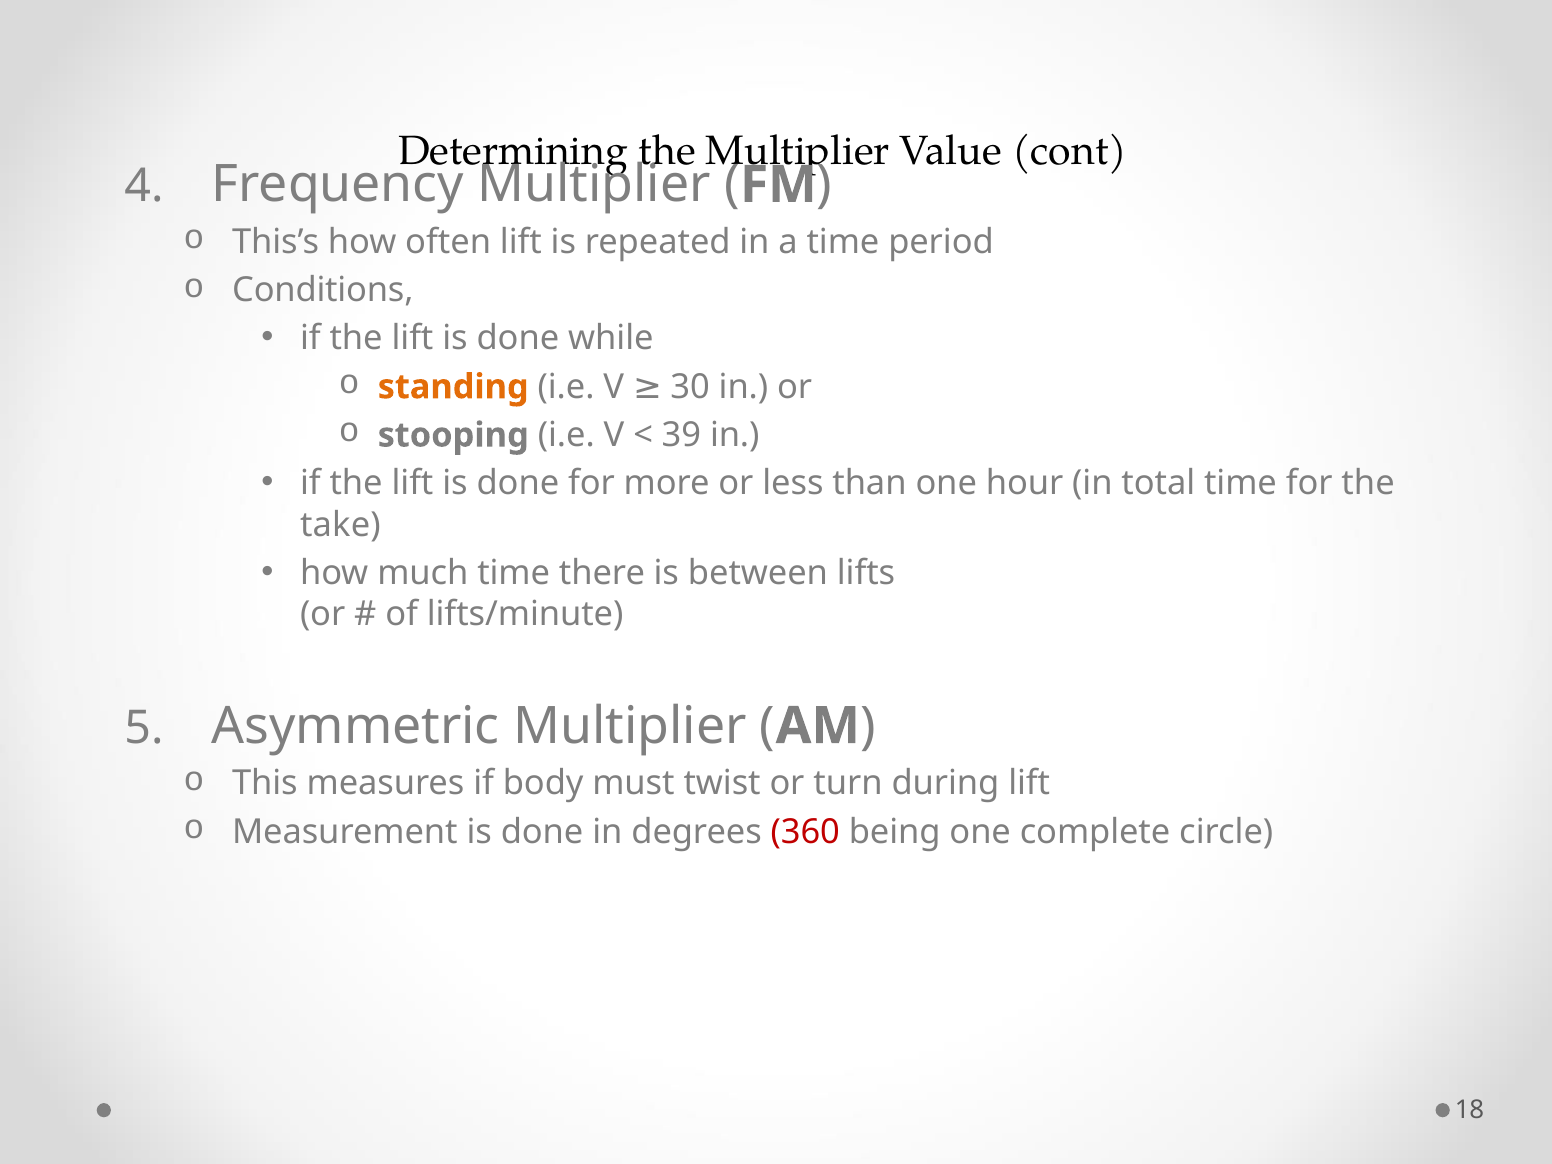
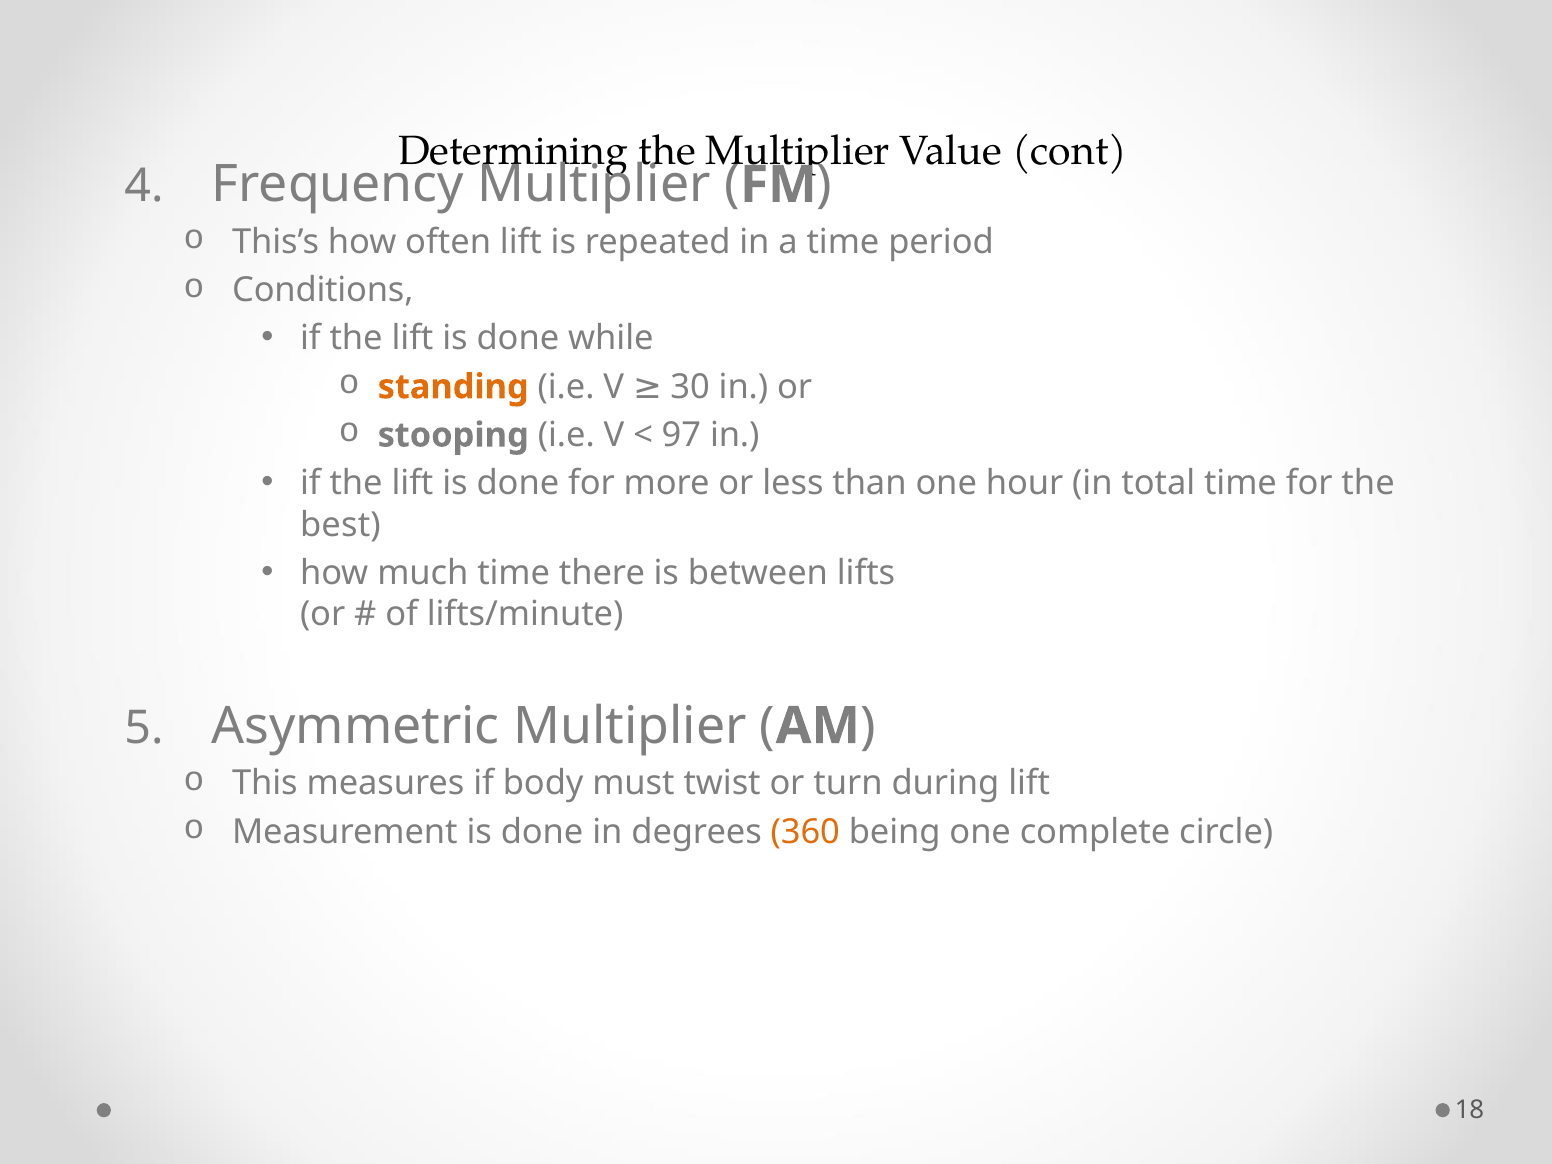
39: 39 -> 97 (681, 435)
take: take -> best (340, 525)
360 colour: red -> orange (805, 832)
